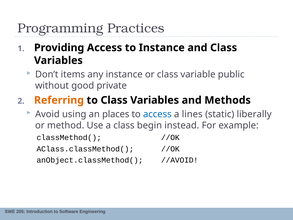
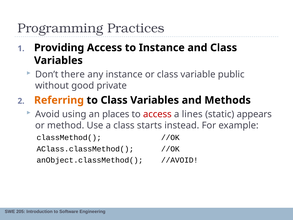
items: items -> there (73, 74)
access colour: blue -> red (157, 114)
liberally: liberally -> appears (254, 114)
begin: begin -> starts (149, 125)
